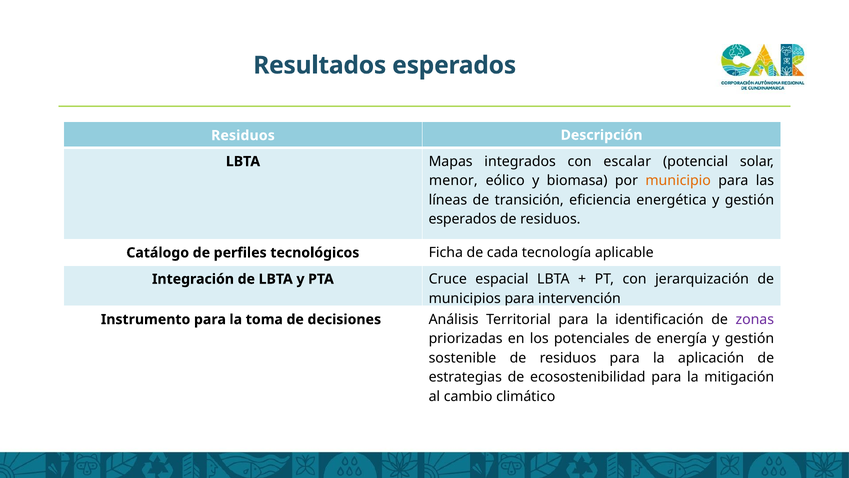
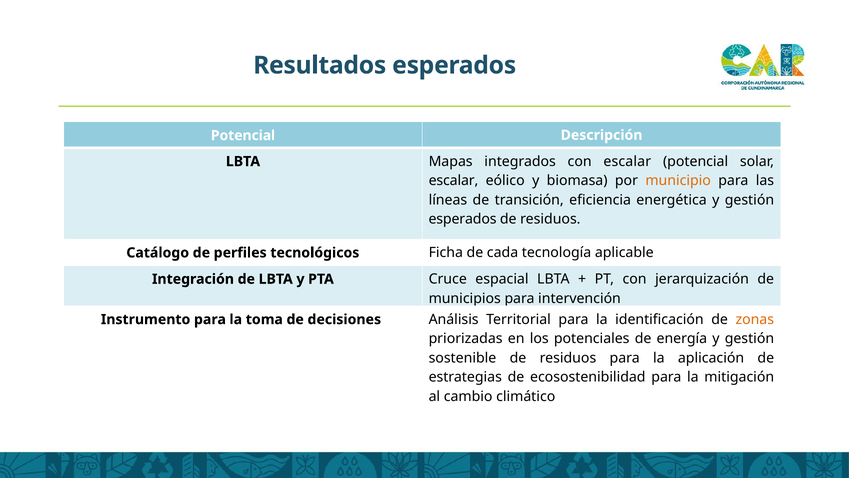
Residuos: Residuos -> Potencial (243, 135)
menor: menor -> escalar (453, 181)
zonas colour: purple -> orange (755, 319)
